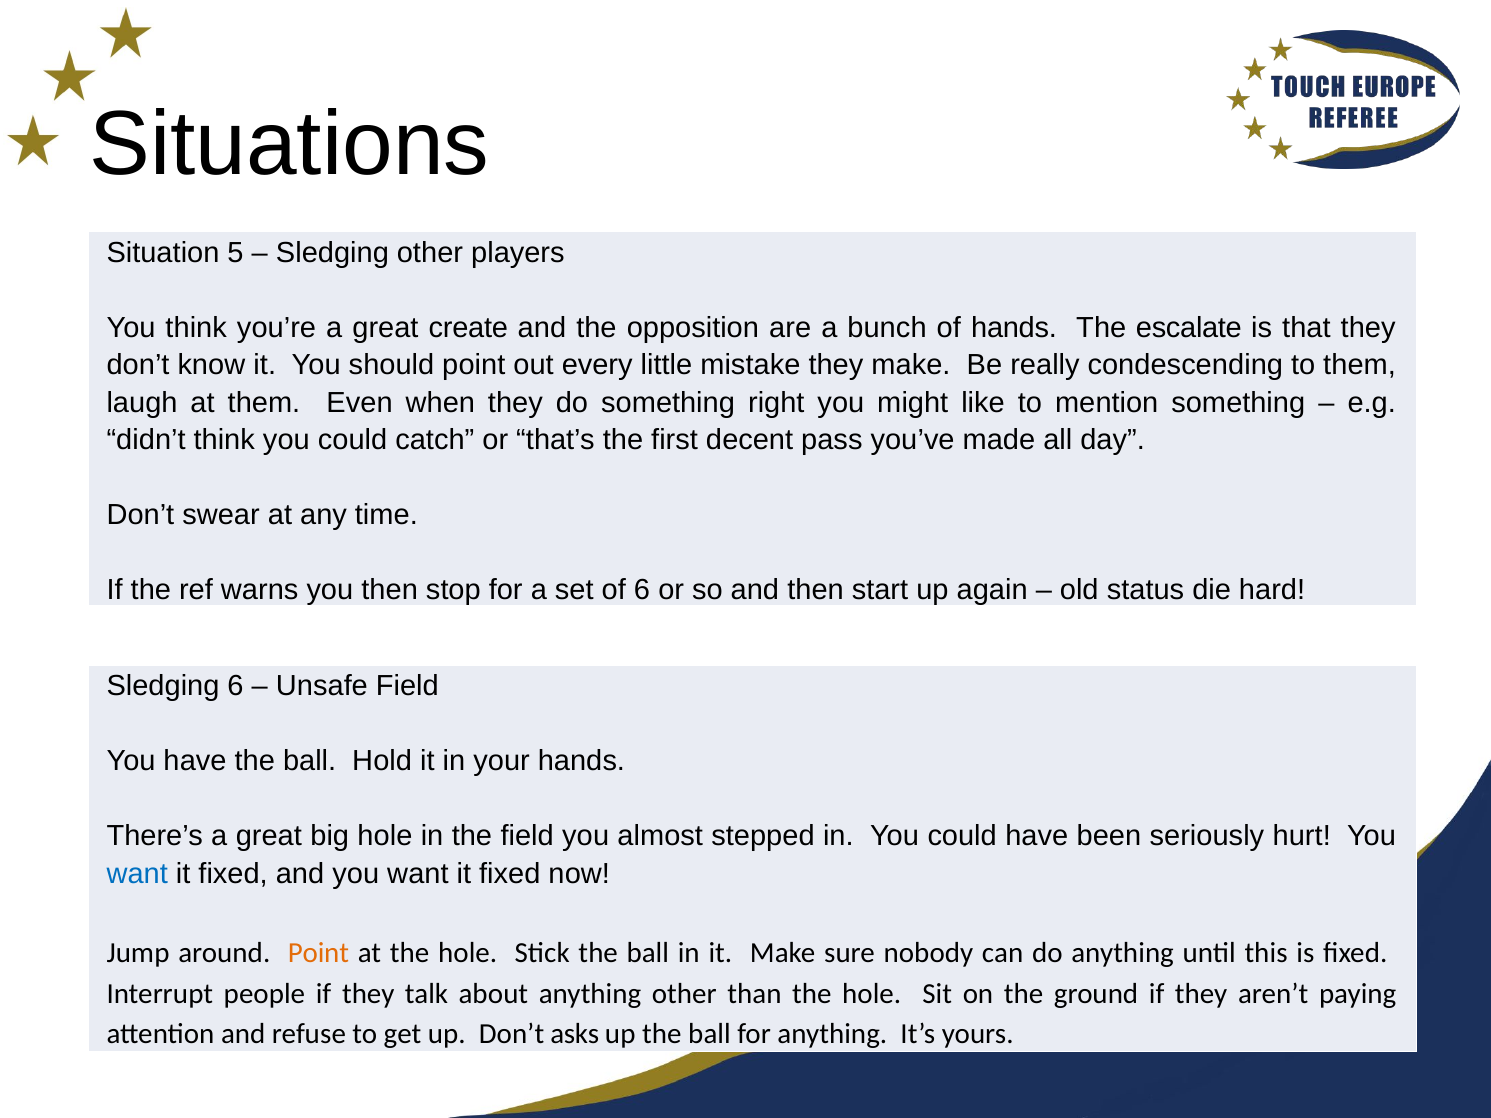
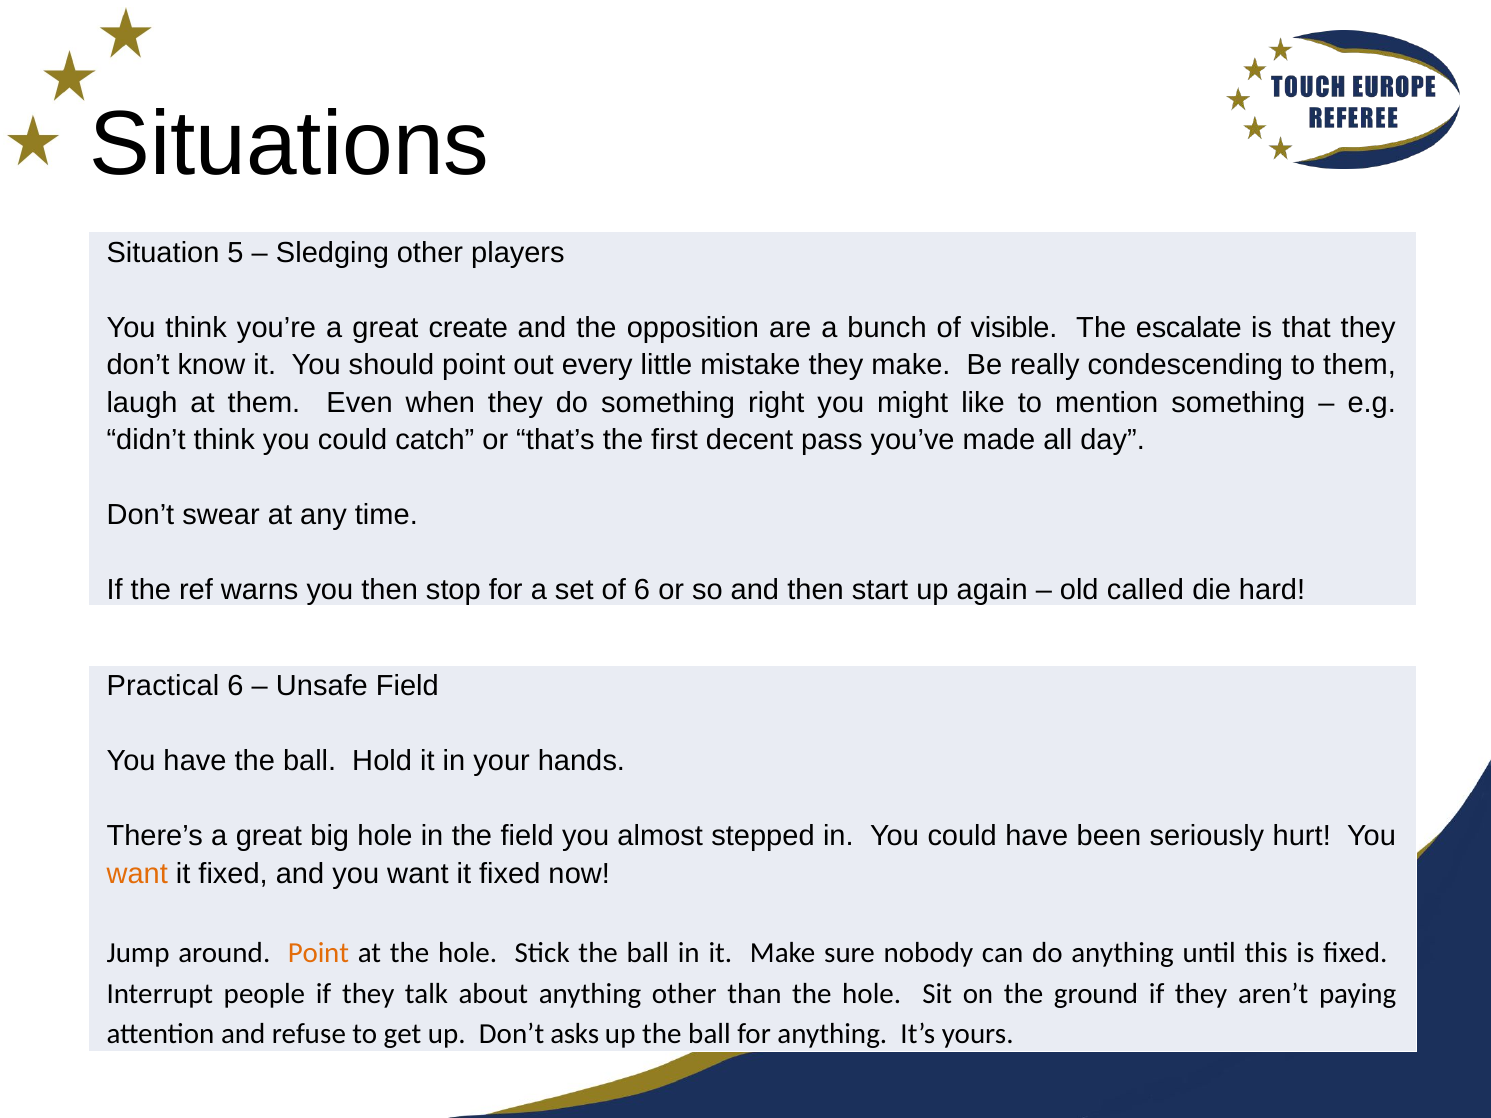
of hands: hands -> visible (1014, 328)
status: status -> called (1145, 590)
Sledging: Sledging -> Practical (163, 686)
want colour: blue -> orange (137, 874)
